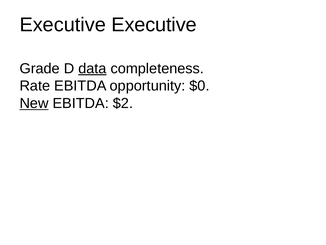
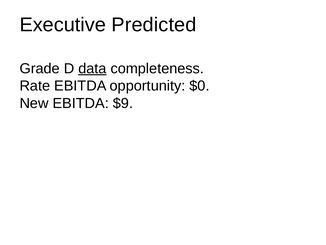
Executive Executive: Executive -> Predicted (154, 25)
New underline: present -> none (34, 103)
$2: $2 -> $9 (123, 103)
